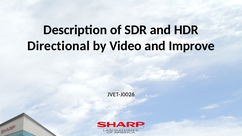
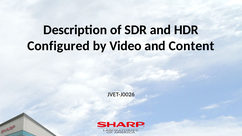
Directional: Directional -> Configured (58, 46)
Improve: Improve -> Content (192, 46)
